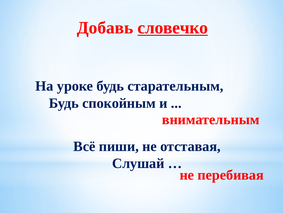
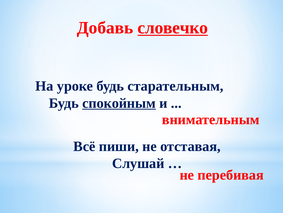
спокойным underline: none -> present (119, 103)
